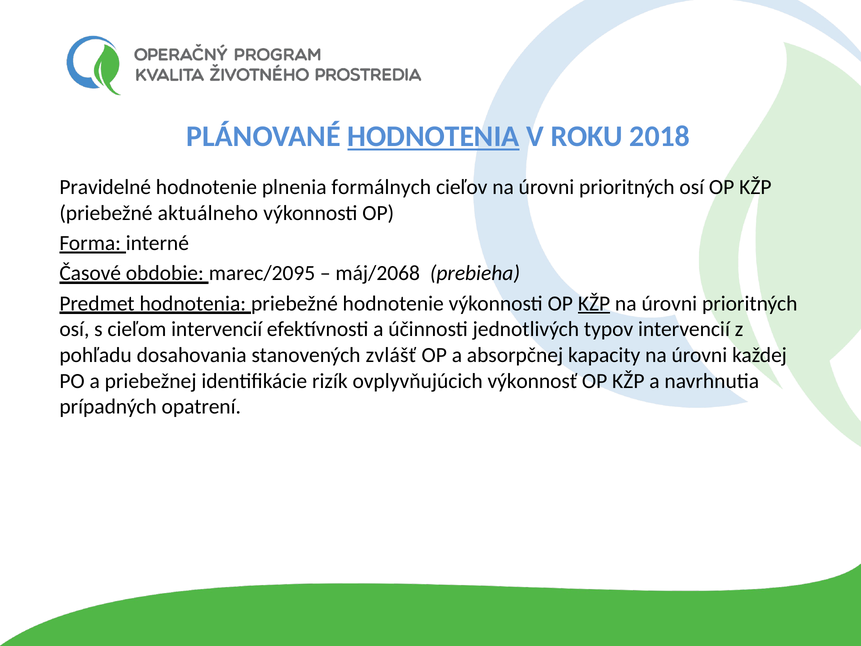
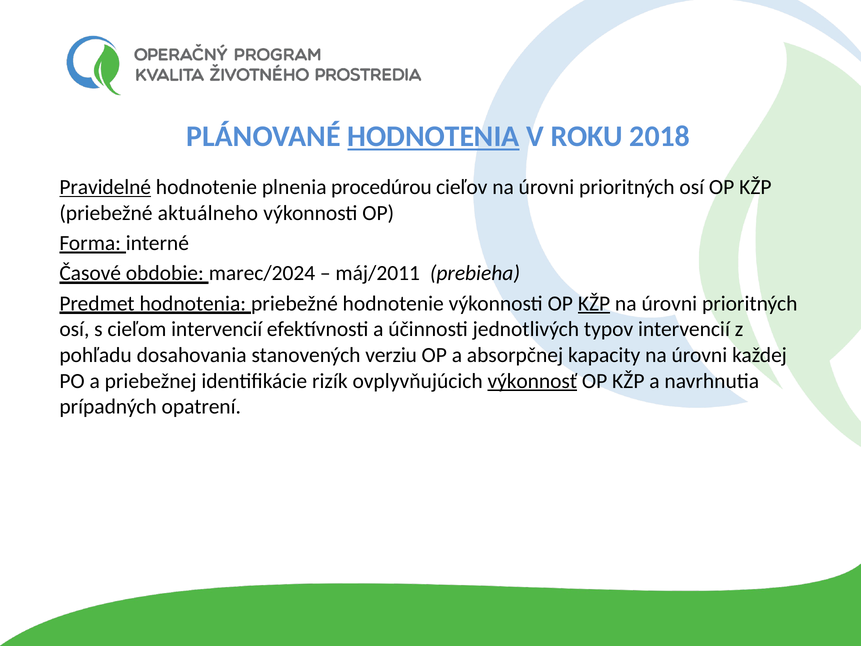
Pravidelné underline: none -> present (105, 187)
formálnych: formálnych -> procedúrou (381, 187)
marec/2095: marec/2095 -> marec/2024 (262, 273)
máj/2068: máj/2068 -> máj/2011 (378, 273)
zvlášť: zvlášť -> verziu (391, 355)
výkonnosť underline: none -> present (532, 381)
